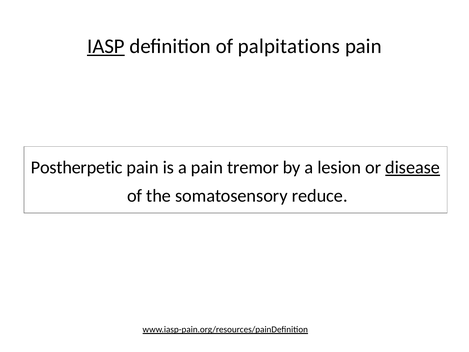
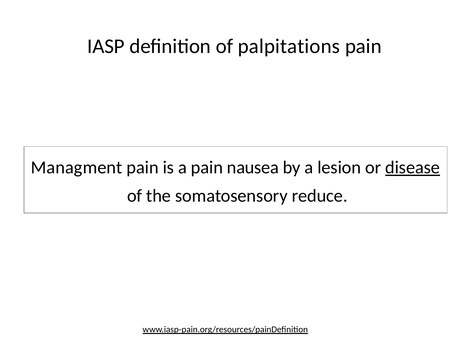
IASP underline: present -> none (106, 46)
Postherpetic: Postherpetic -> Managment (77, 167)
tremor: tremor -> nausea (253, 167)
